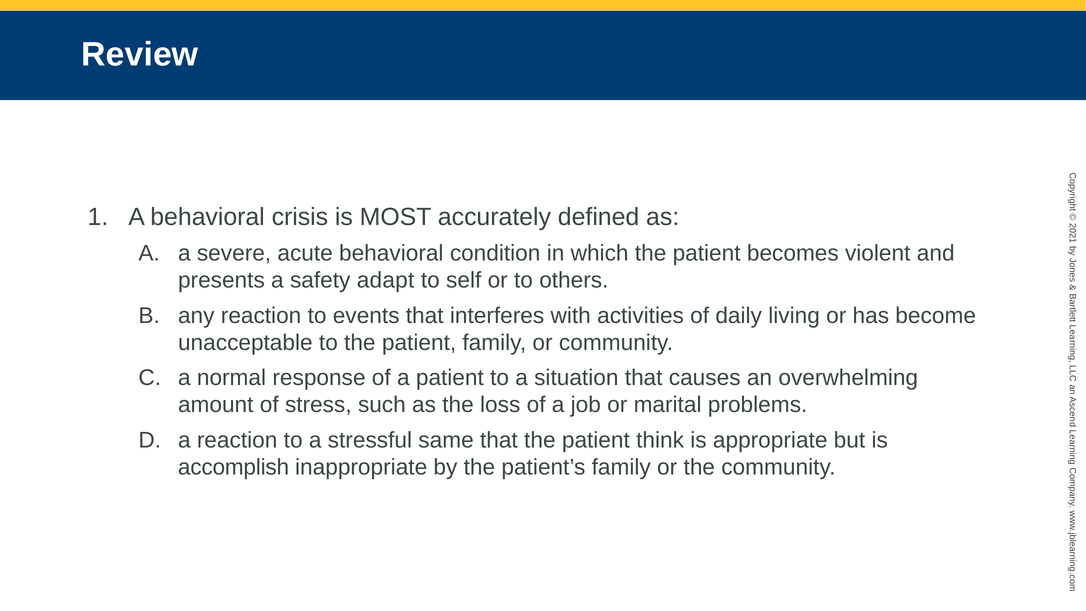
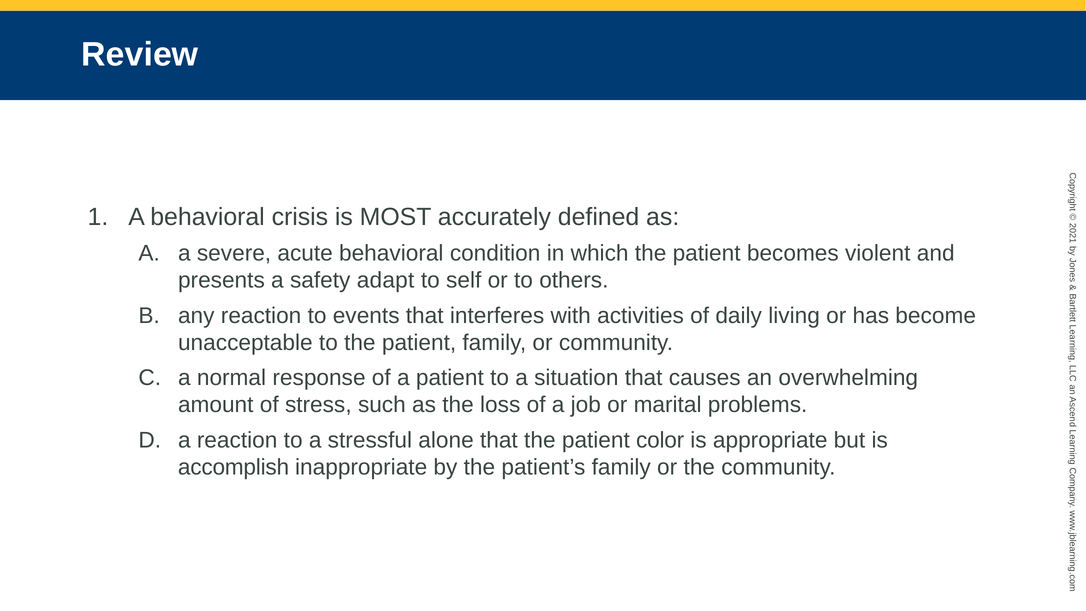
same: same -> alone (446, 440)
think: think -> color (660, 440)
